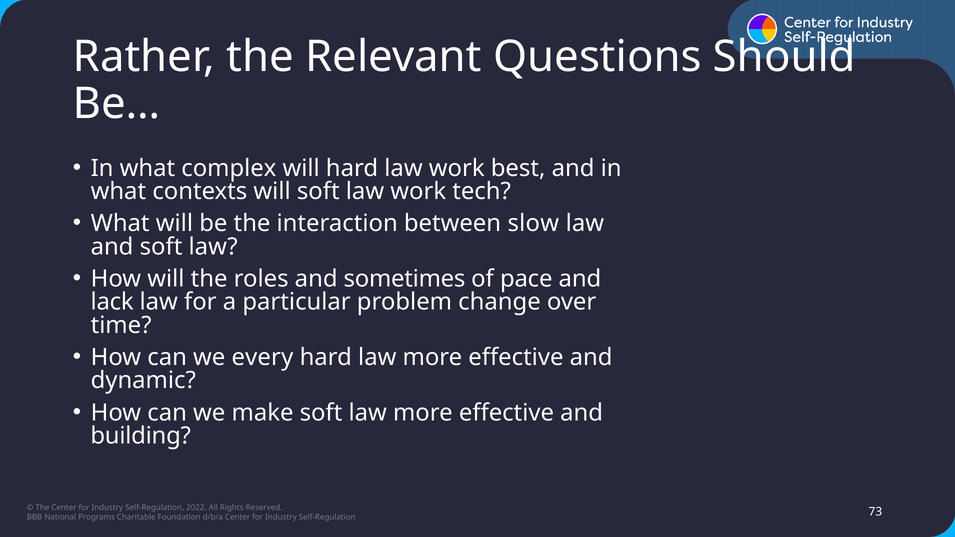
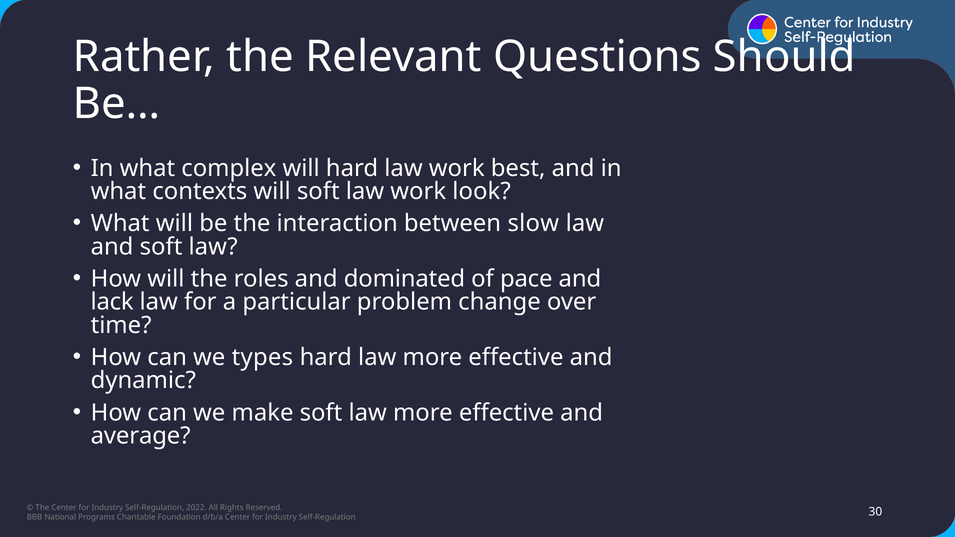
tech: tech -> look (482, 191)
sometimes: sometimes -> dominated (404, 279)
every: every -> types (262, 357)
building: building -> average (141, 436)
73: 73 -> 30 (875, 512)
